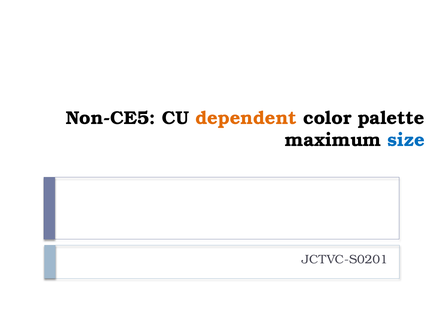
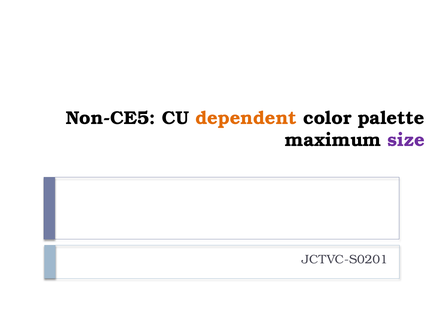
size colour: blue -> purple (406, 140)
